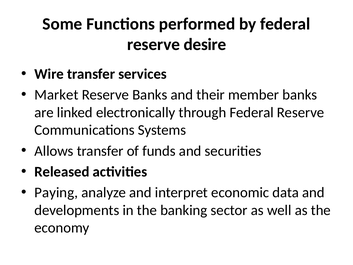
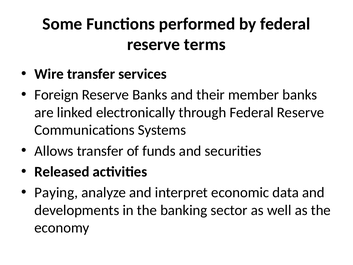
desire: desire -> terms (205, 44)
Market: Market -> Foreign (57, 95)
